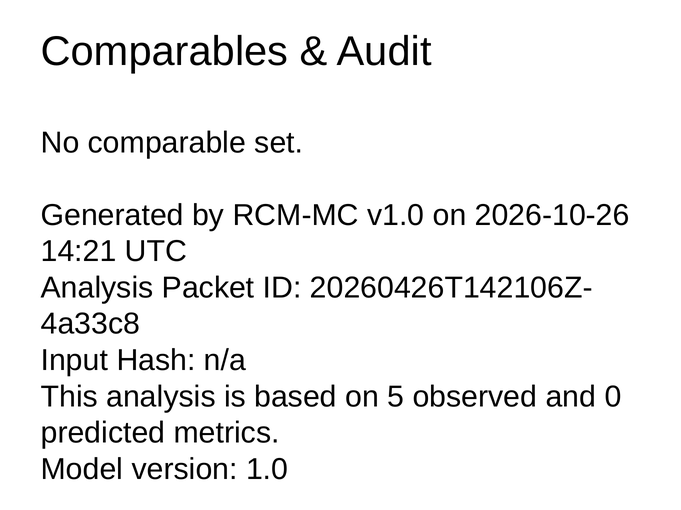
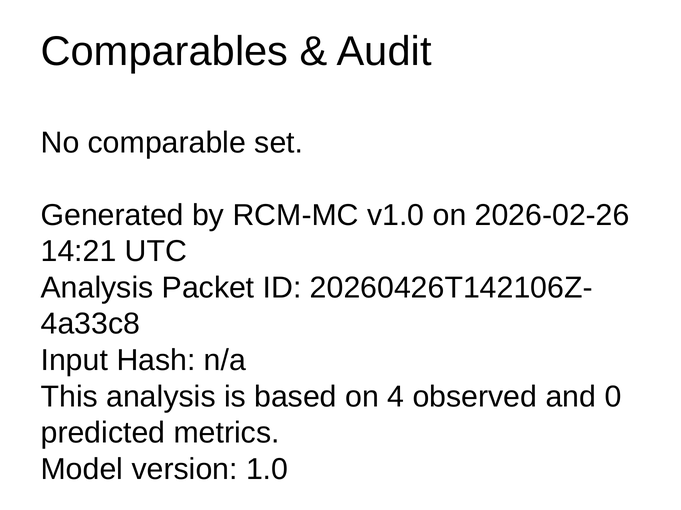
2026-10-26: 2026-10-26 -> 2026-02-26 (552, 215)
5: 5 -> 4 (396, 397)
